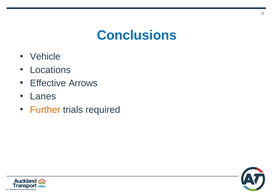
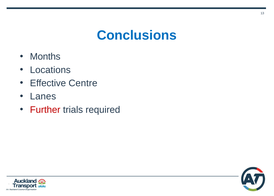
Vehicle: Vehicle -> Months (45, 57)
Arrows: Arrows -> Centre (83, 83)
Further colour: orange -> red (45, 109)
